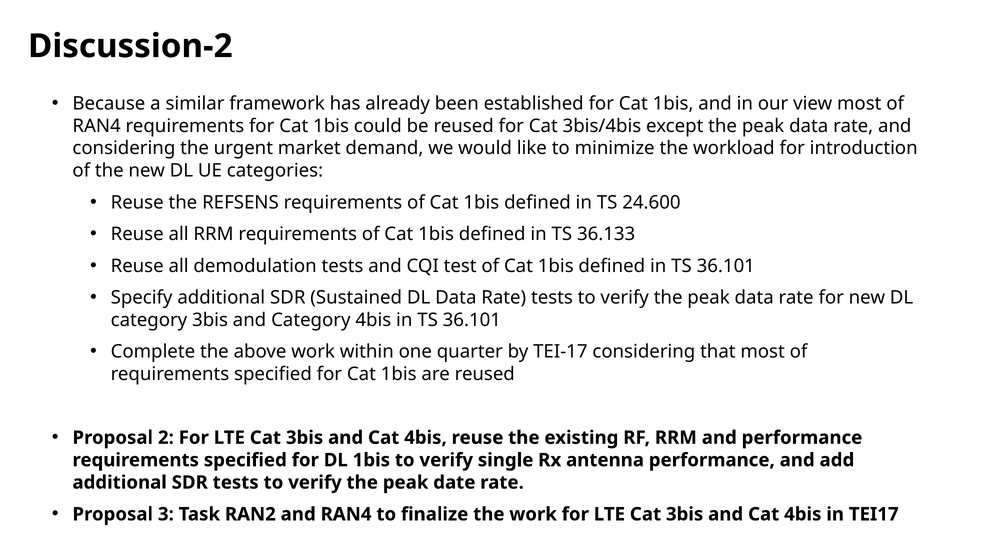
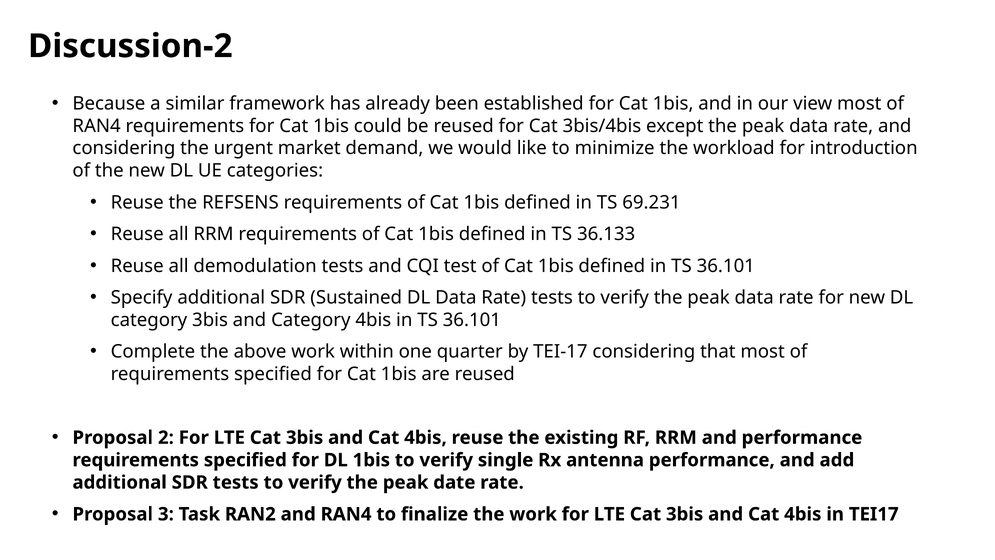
24.600: 24.600 -> 69.231 (651, 202)
